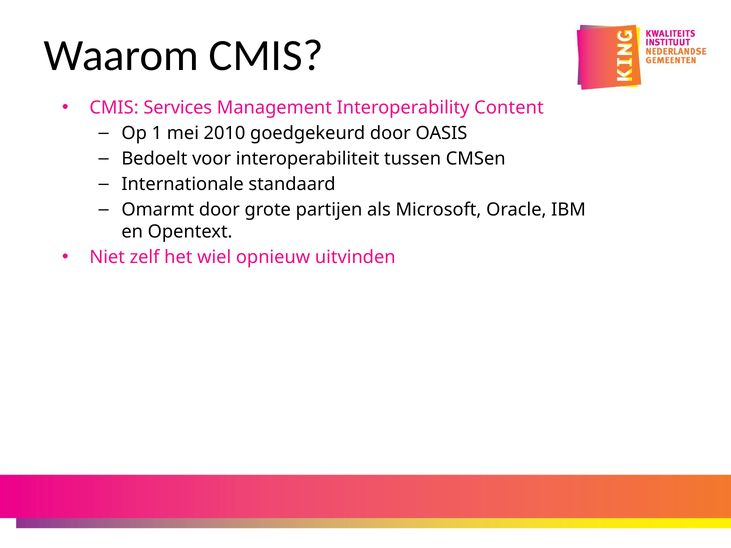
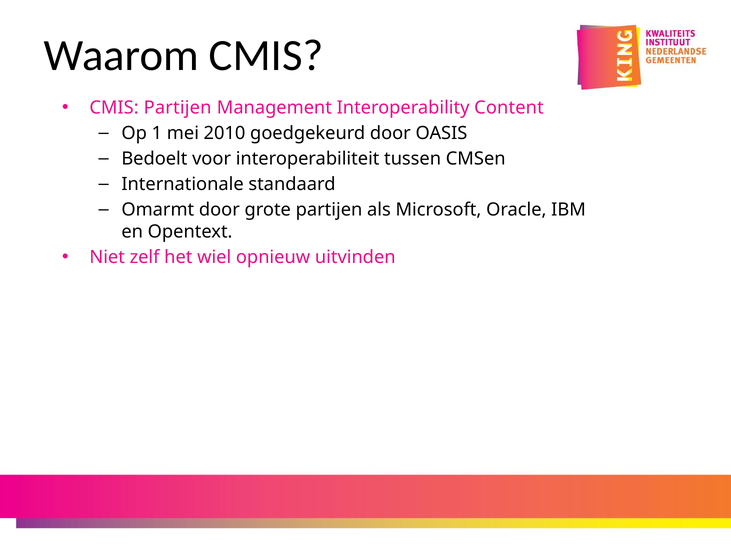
CMIS Services: Services -> Partijen (178, 108)
